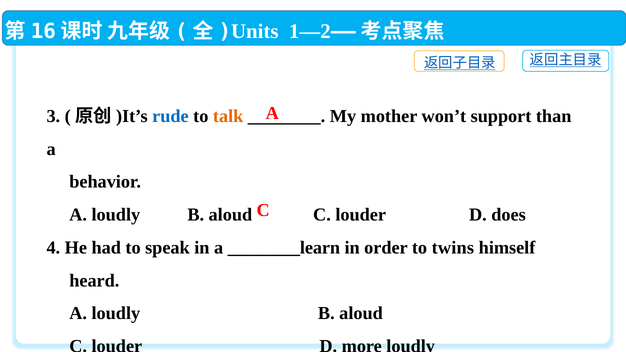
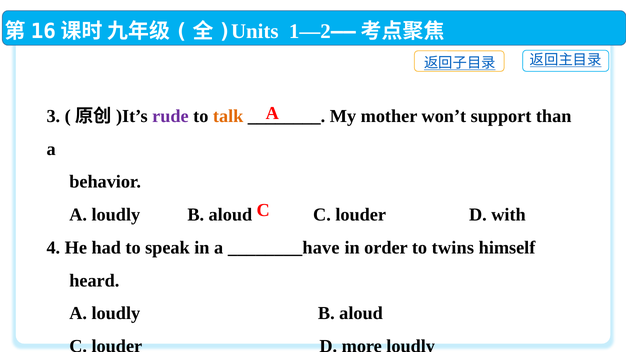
rude colour: blue -> purple (170, 116)
does: does -> with (509, 215)
________learn: ________learn -> ________have (284, 248)
